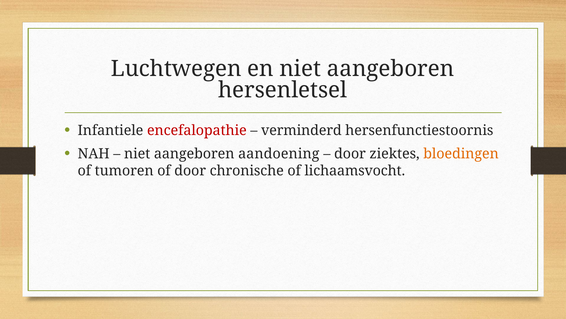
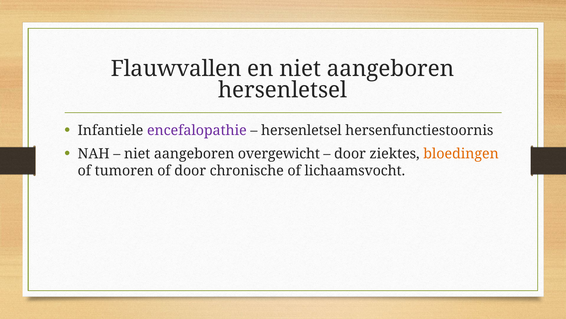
Luchtwegen: Luchtwegen -> Flauwvallen (176, 69)
encefalopathie colour: red -> purple (197, 130)
verminderd: verminderd -> hersenletsel (301, 130)
aandoening: aandoening -> overgewicht (279, 154)
